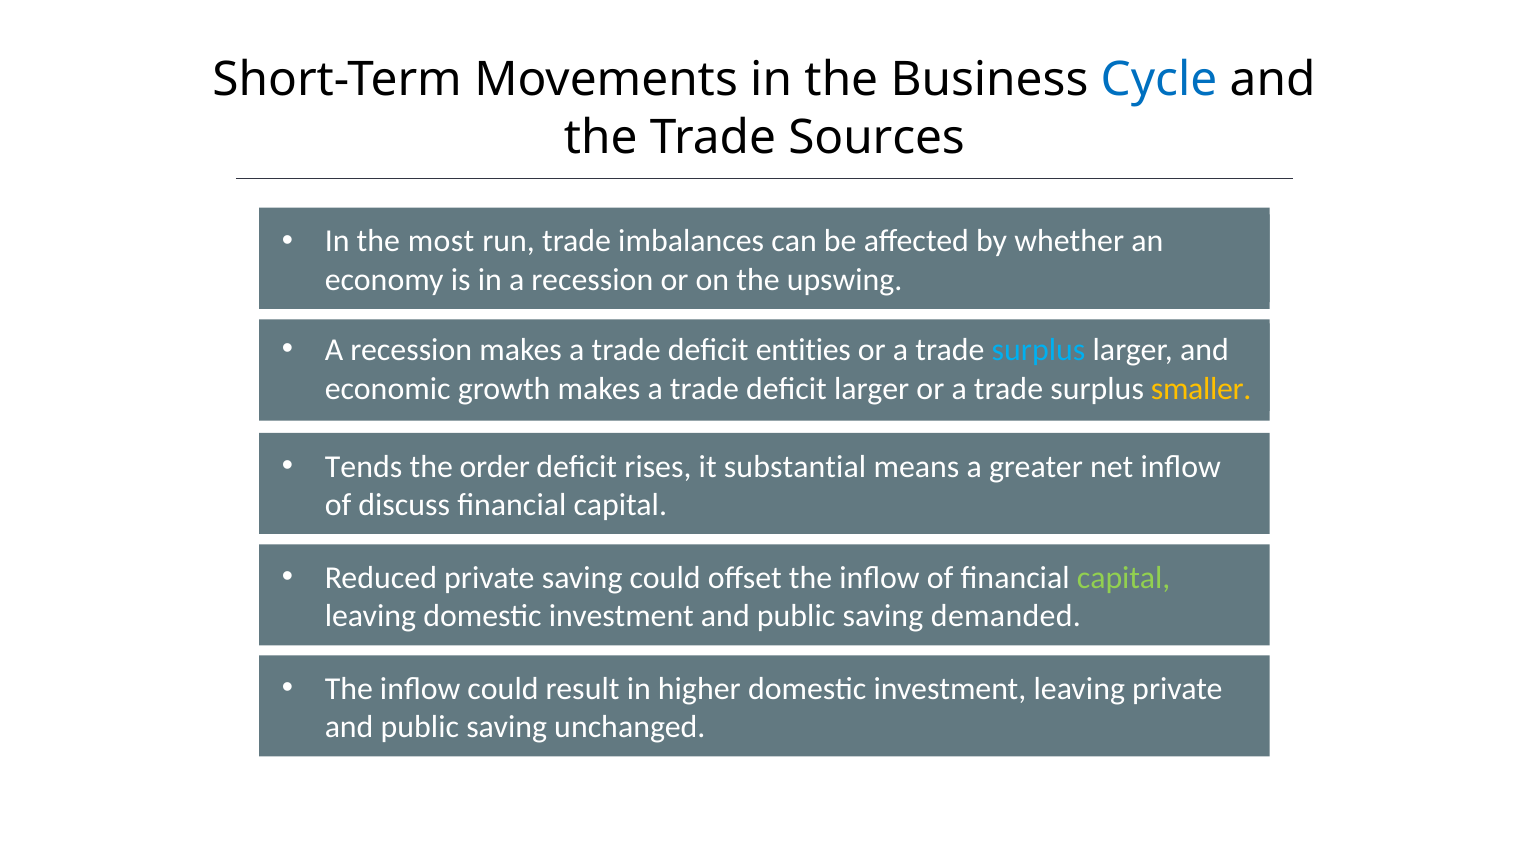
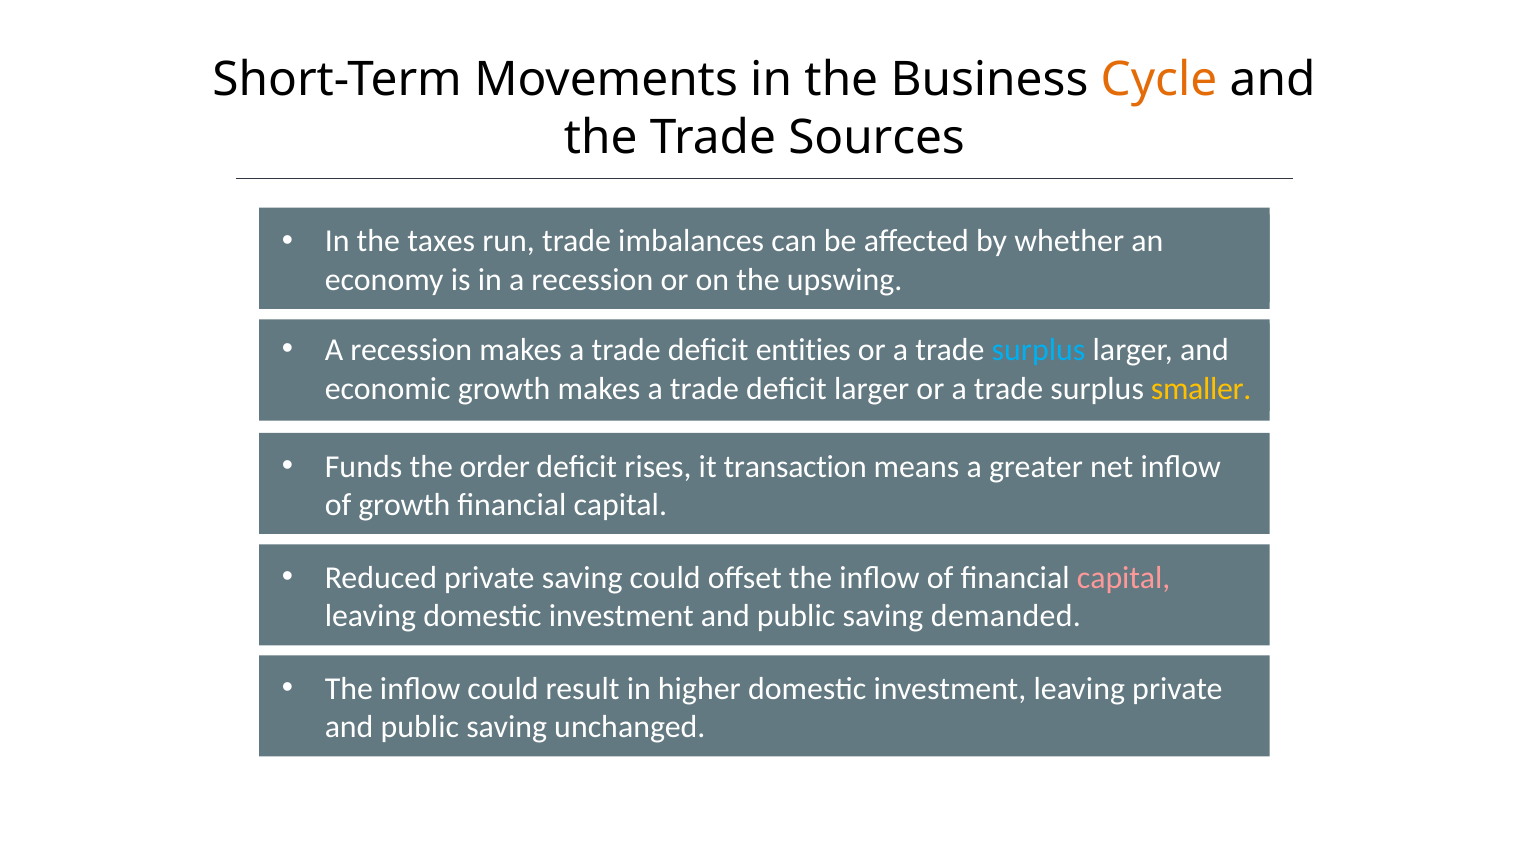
Cycle colour: blue -> orange (1159, 80)
most: most -> taxes (441, 241)
Tends: Tends -> Funds (364, 467)
substantial: substantial -> transaction (795, 467)
of discuss: discuss -> growth (404, 505)
capital colour: light green -> pink (1124, 578)
